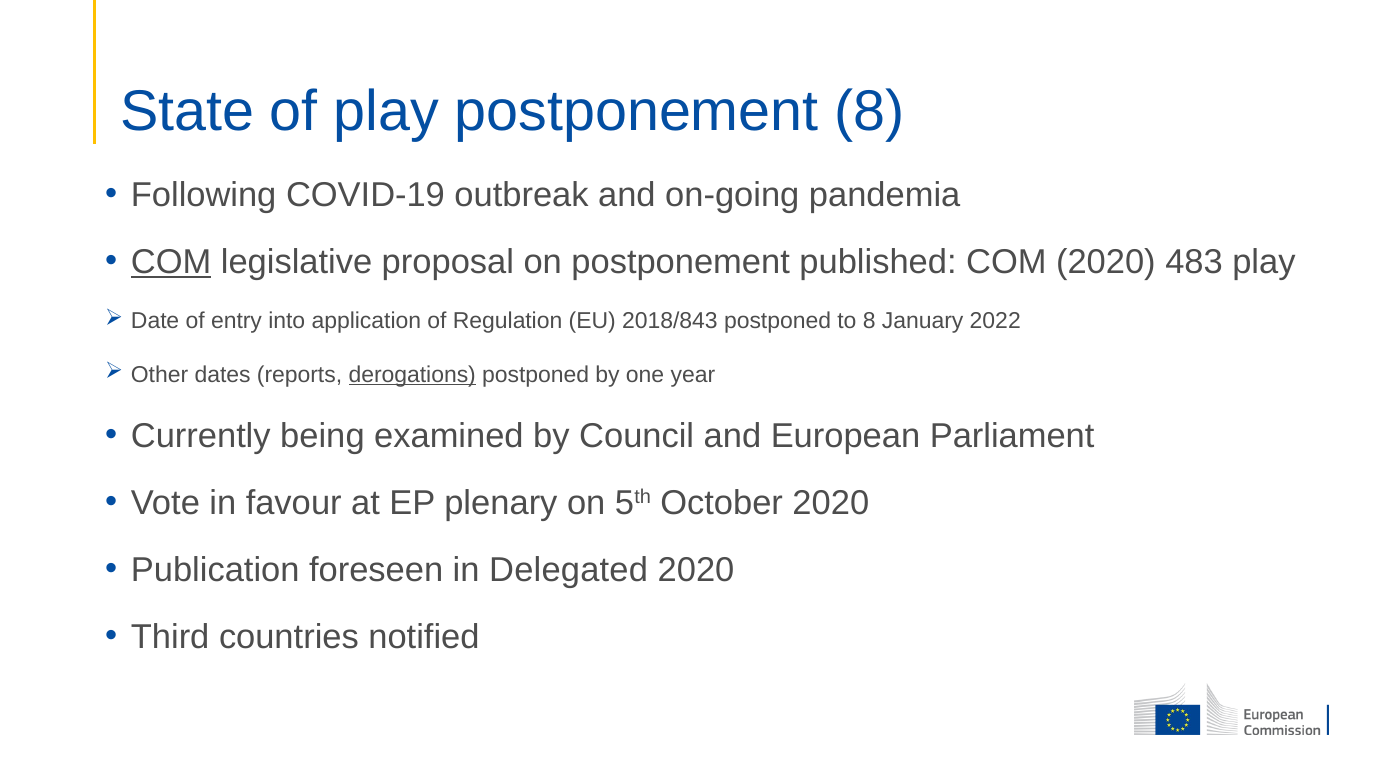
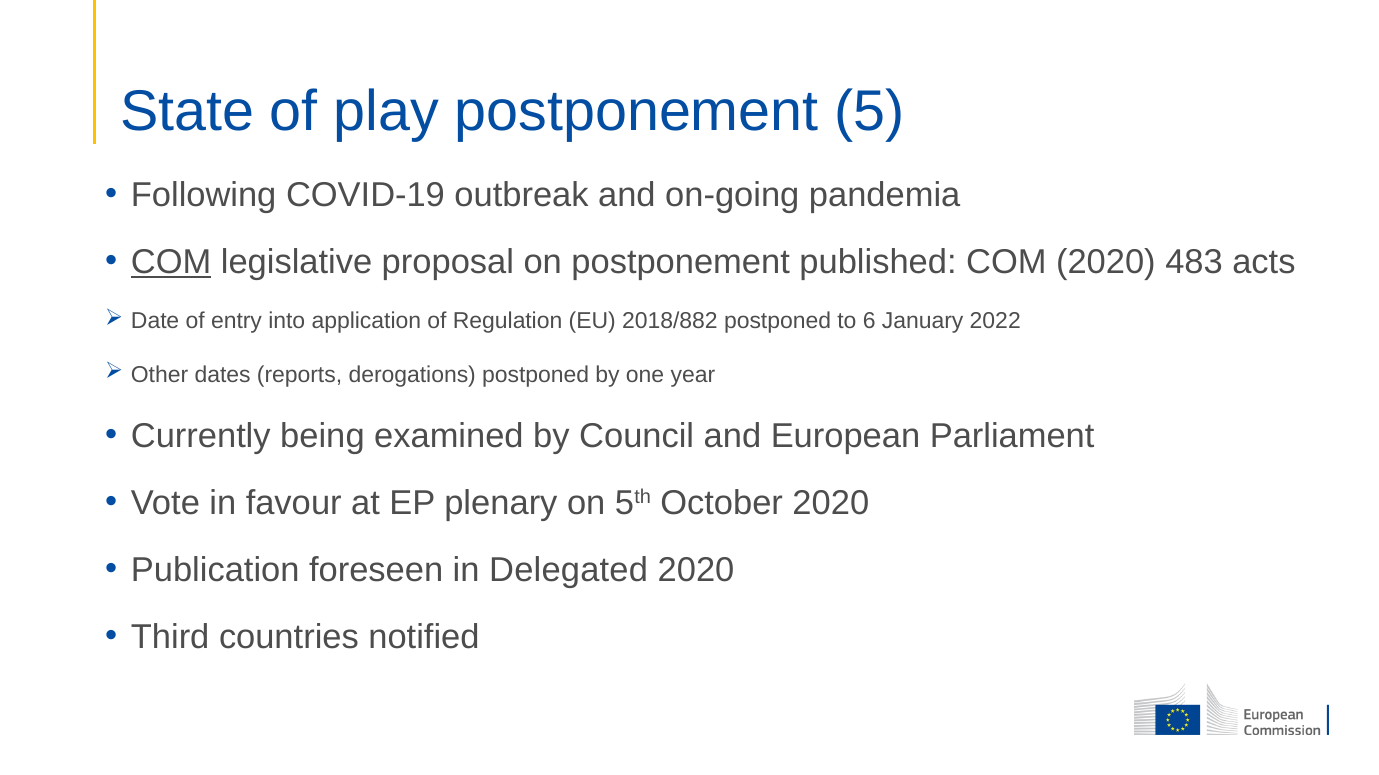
postponement 8: 8 -> 5 (870, 112)
483 play: play -> acts (1264, 262)
2018/843: 2018/843 -> 2018/882 (670, 322)
to 8: 8 -> 6 (869, 322)
derogations underline: present -> none (412, 375)
